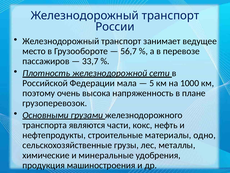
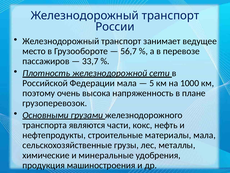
материалы одно: одно -> мала (205, 135)
